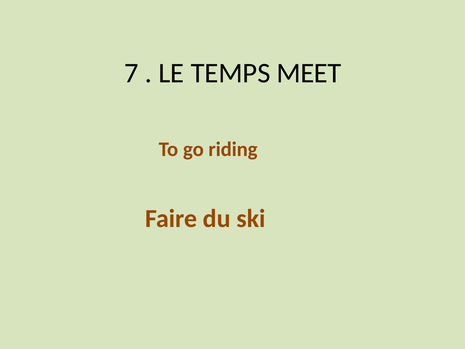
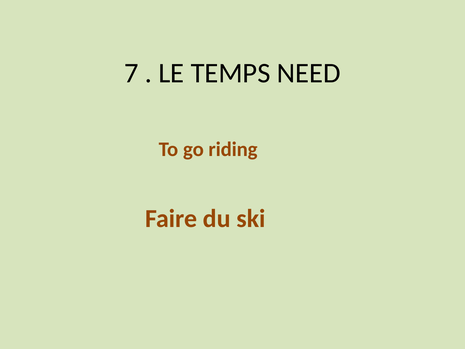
MEET: MEET -> NEED (309, 73)
